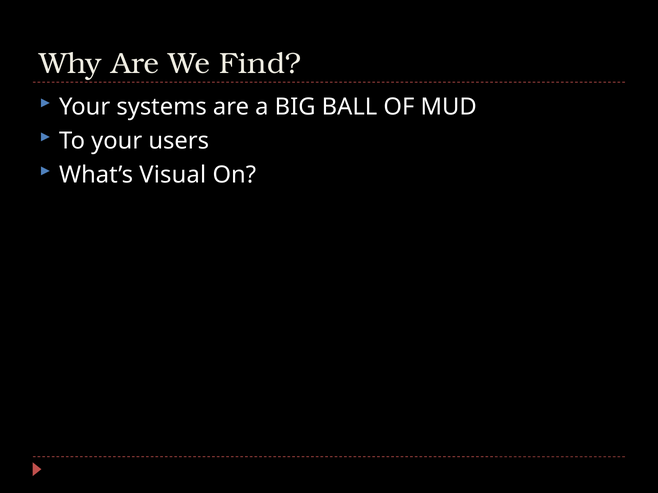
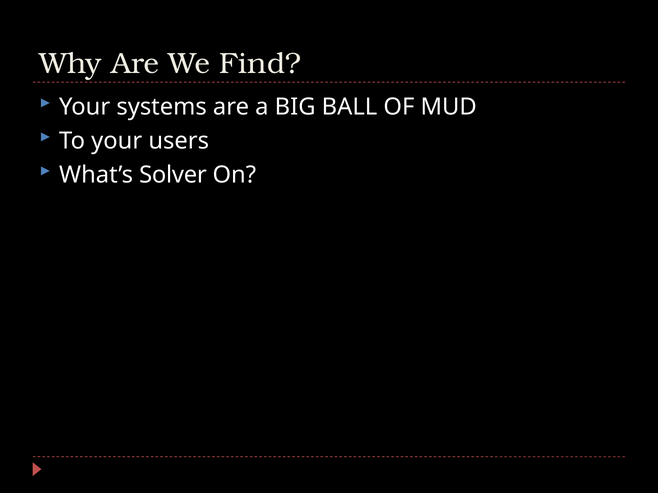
Visual: Visual -> Solver (173, 175)
